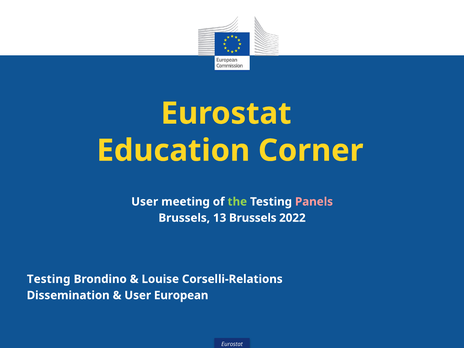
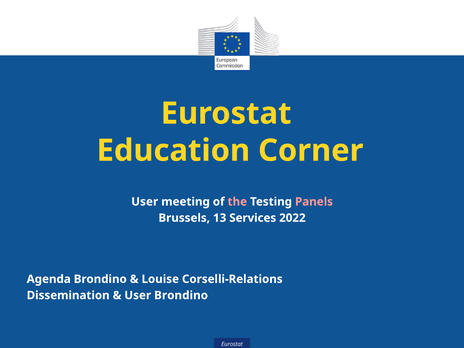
the colour: light green -> pink (237, 202)
13 Brussels: Brussels -> Services (253, 218)
Testing: Testing -> Agenda (49, 279)
User European: European -> Brondino (181, 295)
